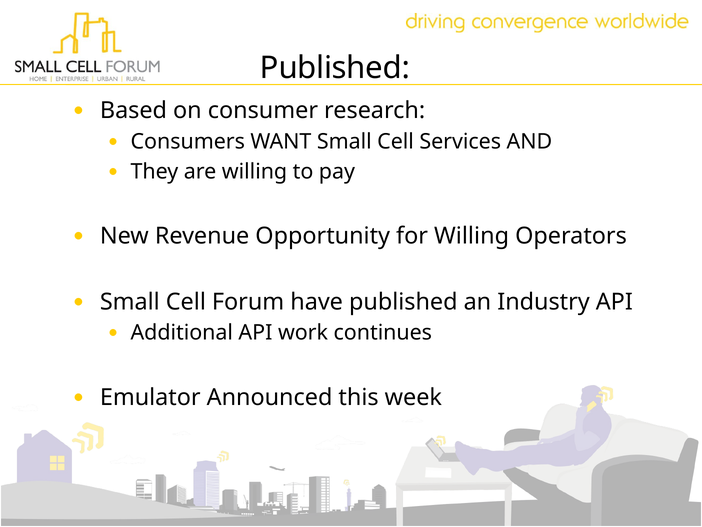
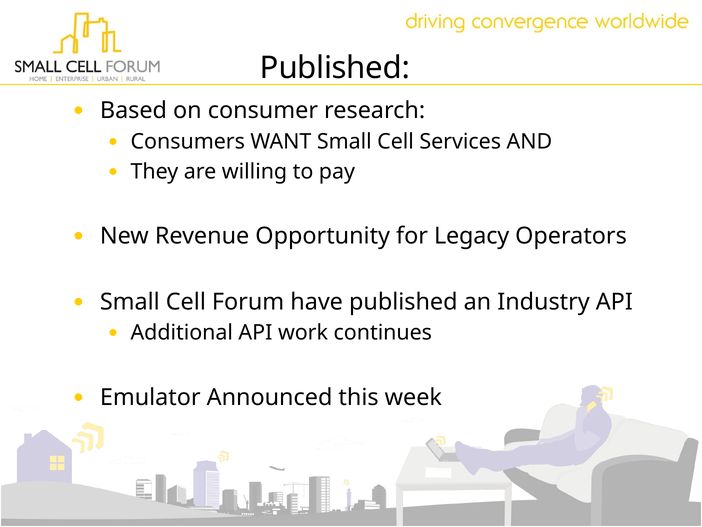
for Willing: Willing -> Legacy (472, 236)
